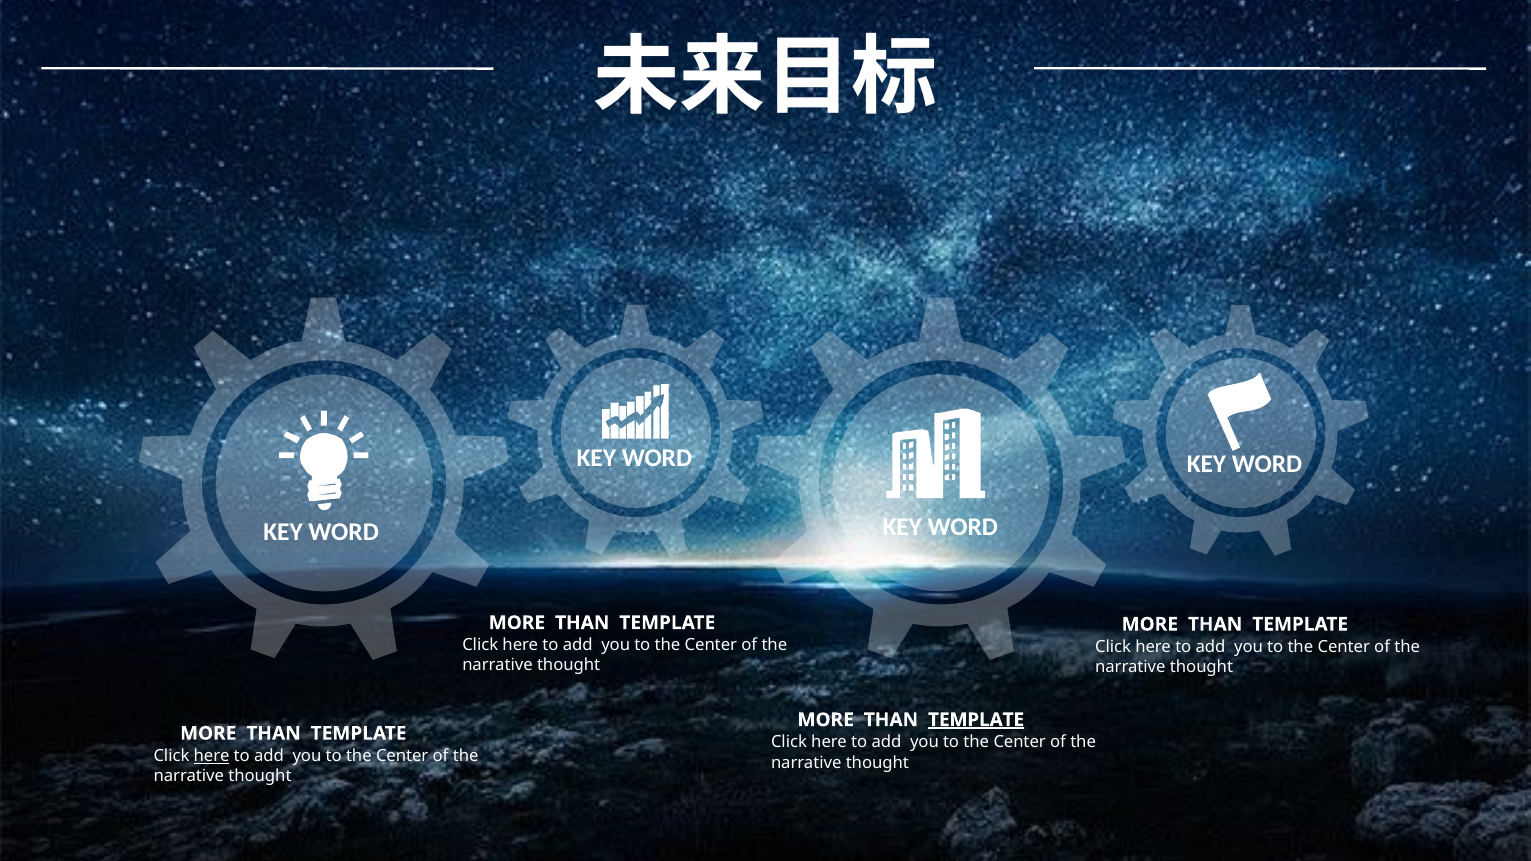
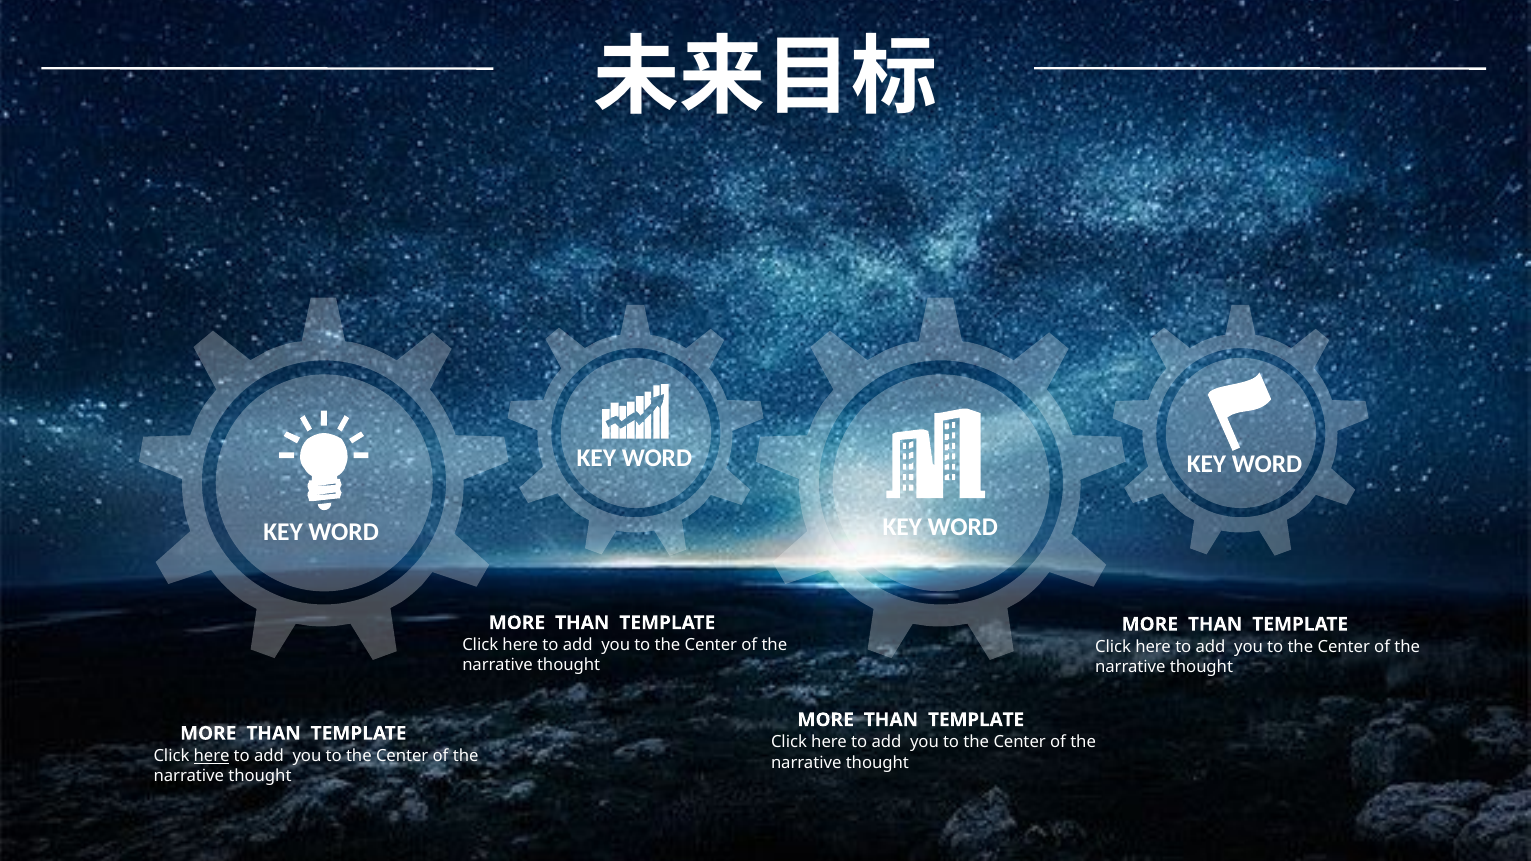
TEMPLATE underline: present -> none (976, 720)
